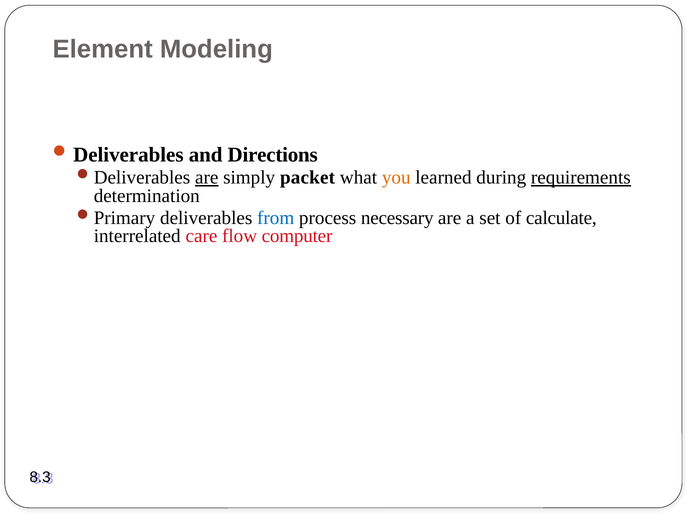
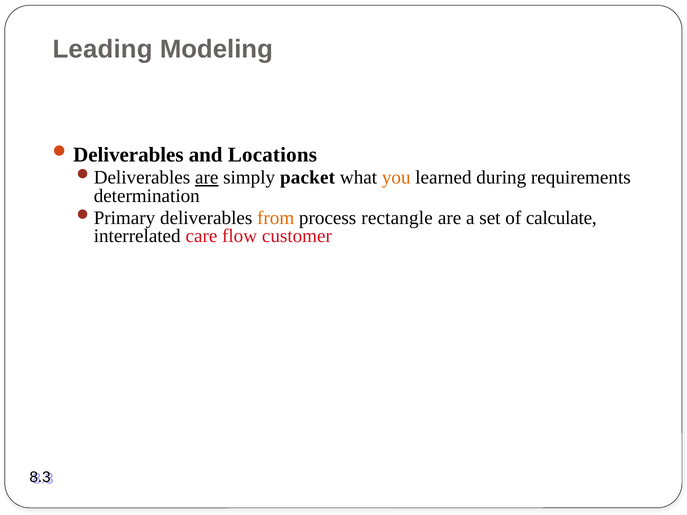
Element: Element -> Leading (103, 49)
Directions: Directions -> Locations (272, 155)
requirements underline: present -> none (581, 178)
from colour: blue -> orange (276, 218)
necessary: necessary -> rectangle (397, 218)
computer: computer -> customer (297, 236)
